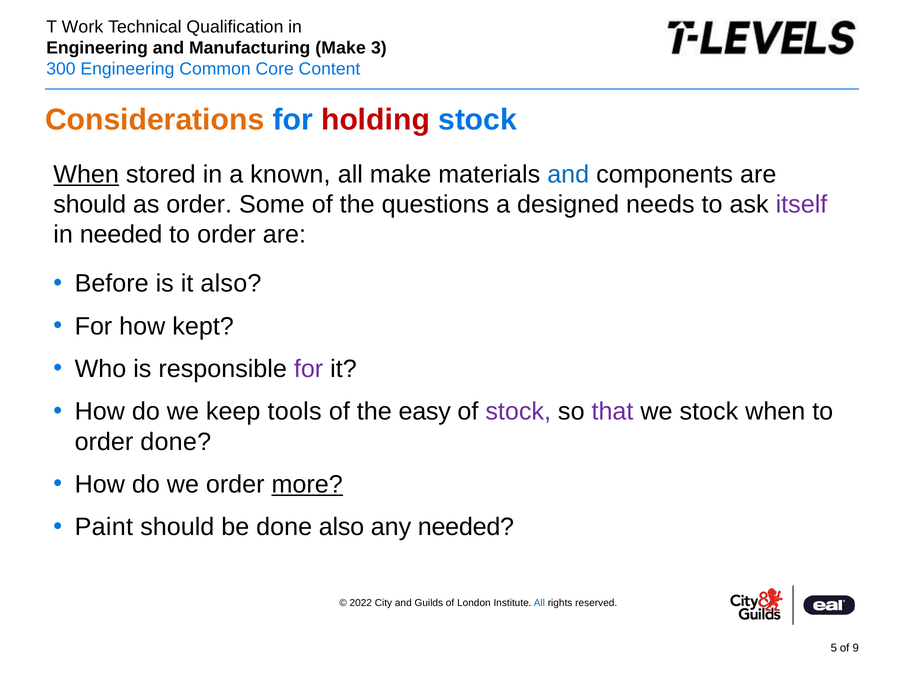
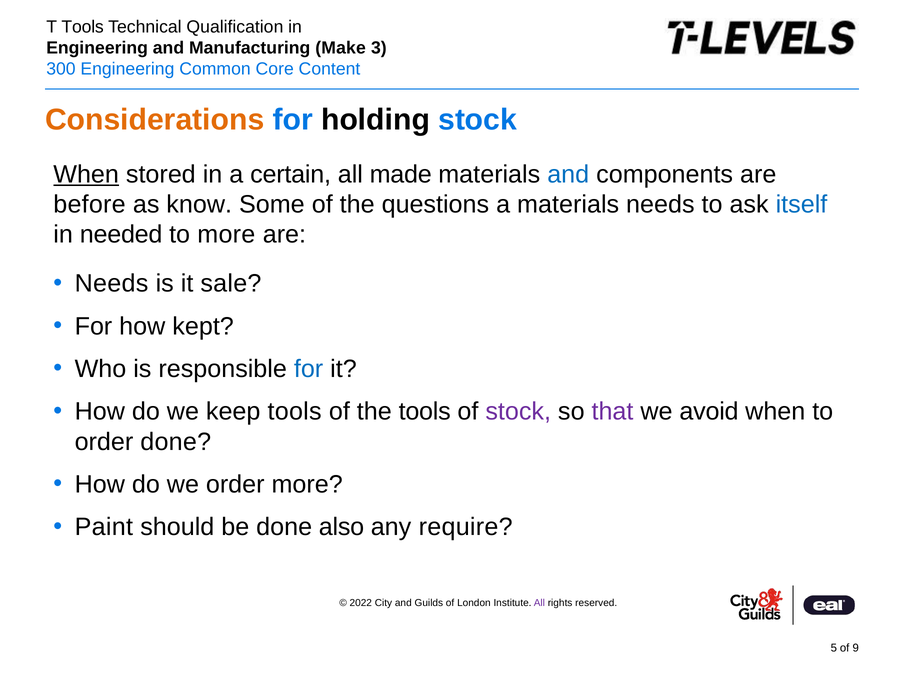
Work: Work -> Tools (83, 27)
holding colour: red -> black (376, 120)
known: known -> certain (291, 174)
all make: make -> made (401, 174)
should: should -> before (89, 205)
as order: order -> know (199, 205)
a designed: designed -> materials (568, 205)
itself colour: purple -> blue (801, 205)
order: order -> more (226, 235)
Before: Before -> Needs (112, 284)
it also: also -> sale (231, 284)
for colour: purple -> blue (309, 369)
the easy: easy -> tools (425, 412)
we stock: stock -> avoid (709, 412)
more underline: present -> none (307, 484)
any needed: needed -> require (466, 527)
All colour: blue -> purple (539, 603)
